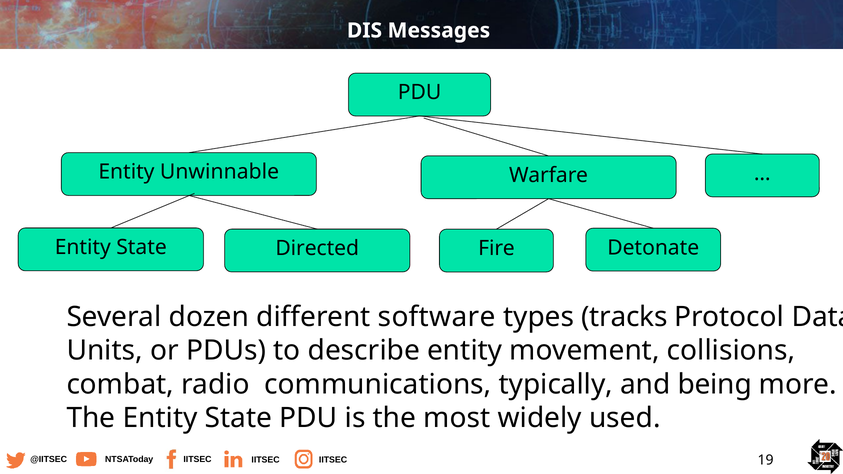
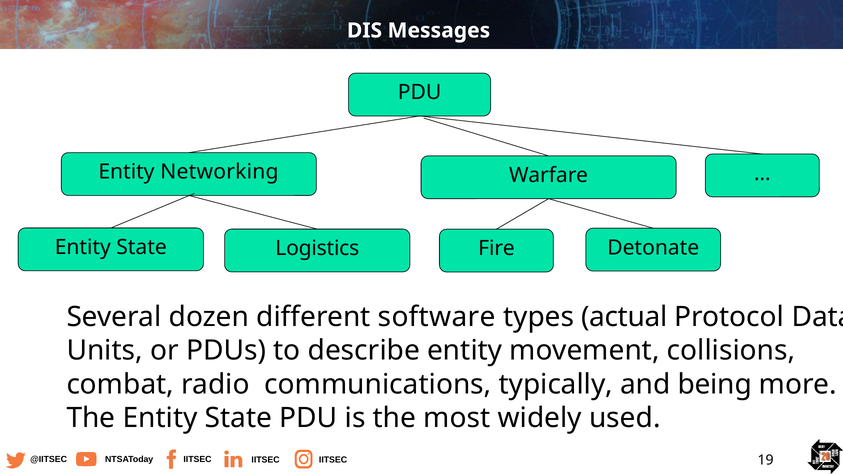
Unwinnable: Unwinnable -> Networking (219, 172)
Directed: Directed -> Logistics (317, 249)
tracks: tracks -> actual (624, 317)
